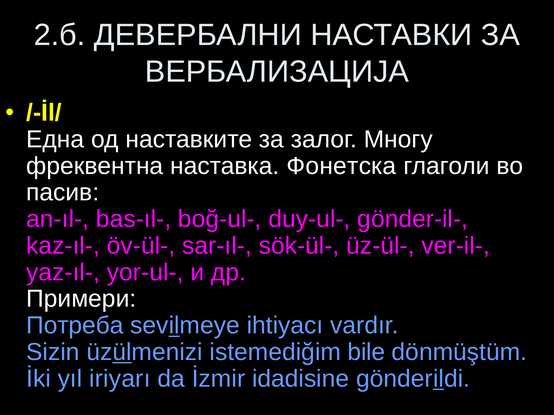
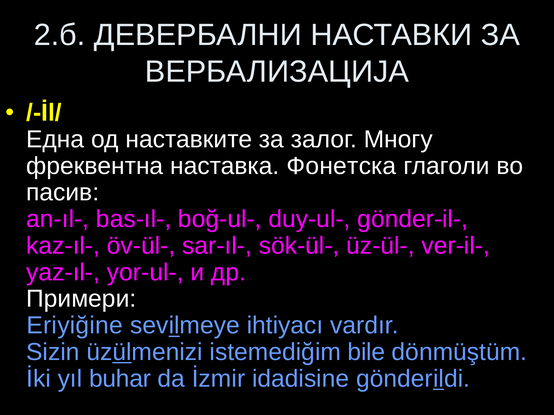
Потреба: Потреба -> Eriyiğine (75, 326)
iriyarı: iriyarı -> buhar (120, 379)
